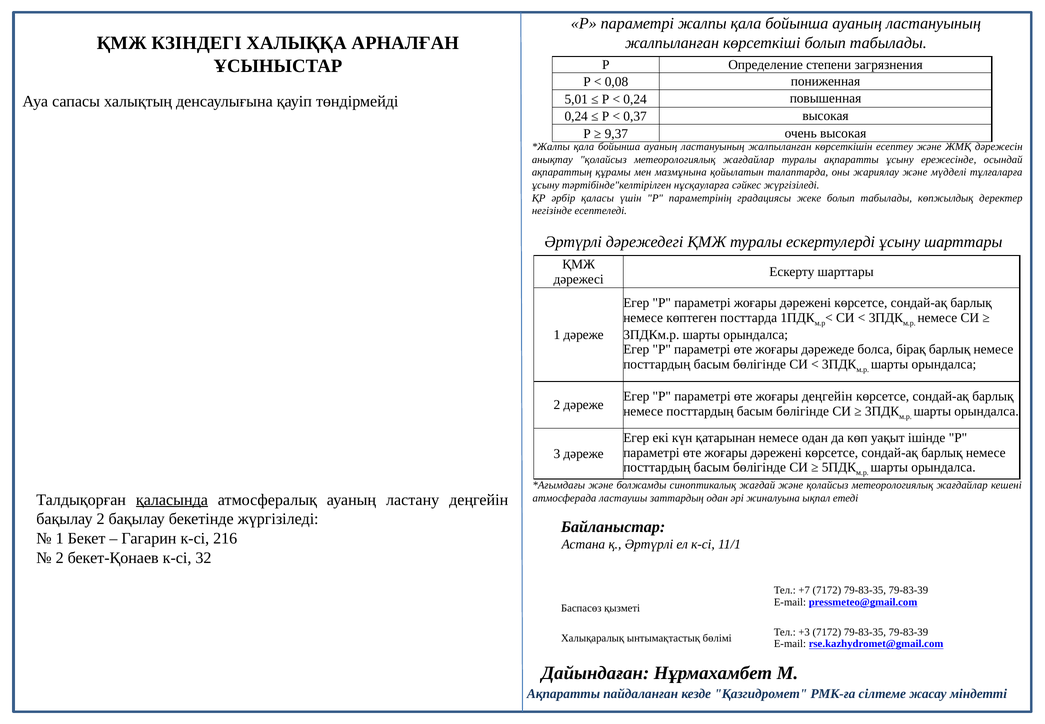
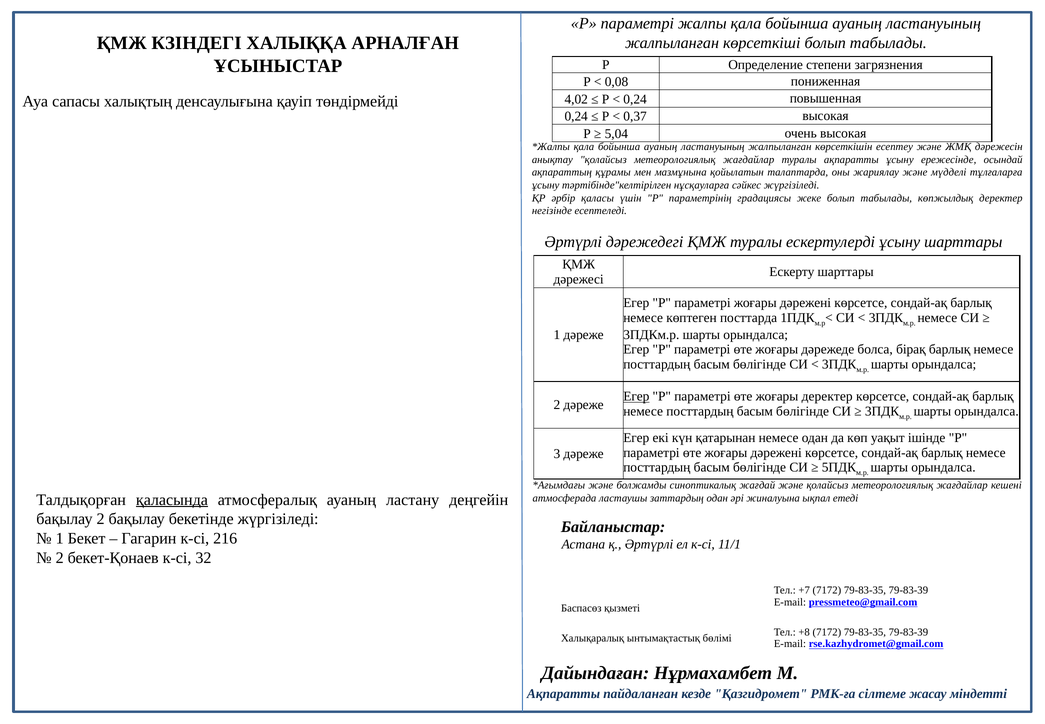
5,01: 5,01 -> 4,02 (576, 99)
9,37: 9,37 -> 5,04 (616, 134)
Егер underline: none -> present (636, 396)
жоғары деңгейін: деңгейін -> деректер (827, 396)
+3: +3 -> +8 (804, 632)
